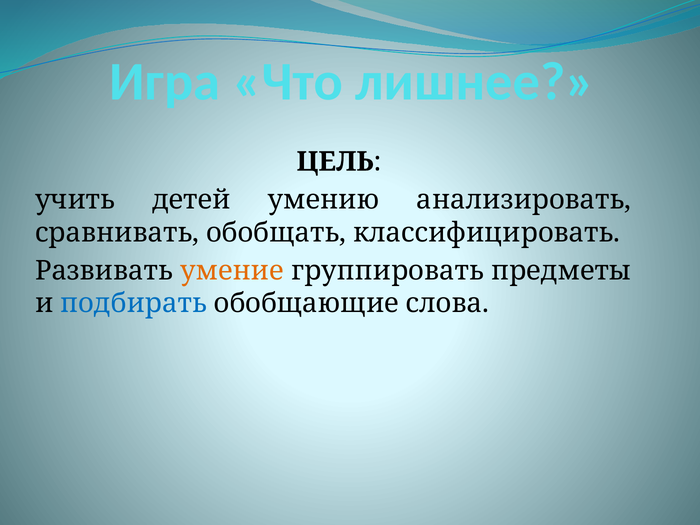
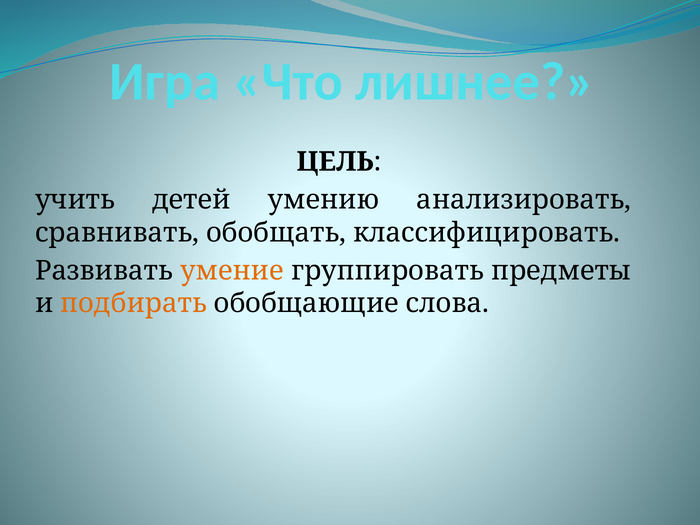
подбирать colour: blue -> orange (134, 303)
